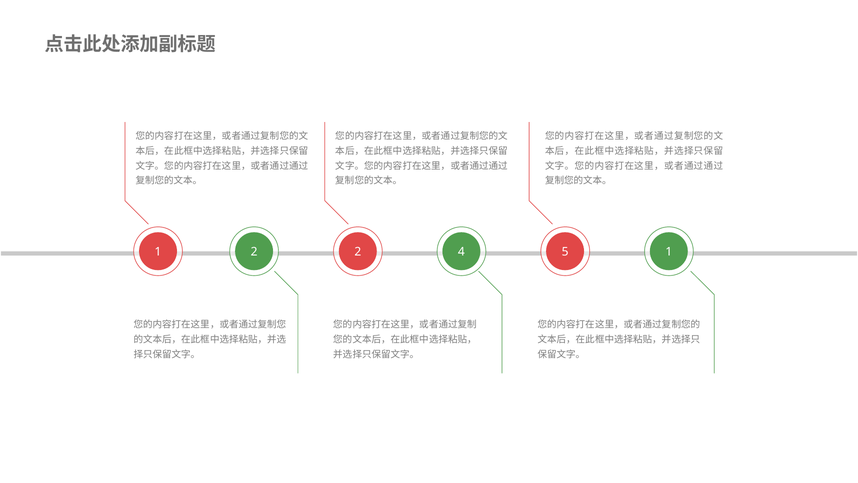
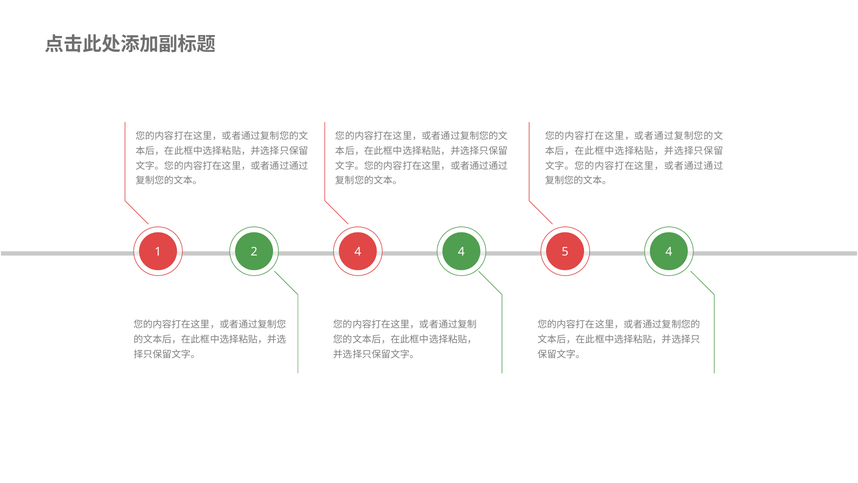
2 2: 2 -> 4 (358, 252)
5 1: 1 -> 4 (669, 252)
